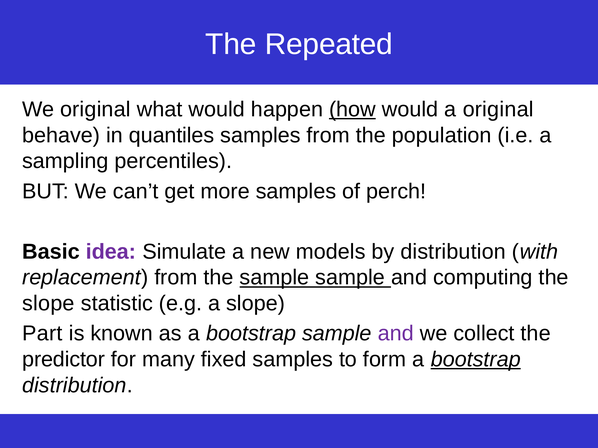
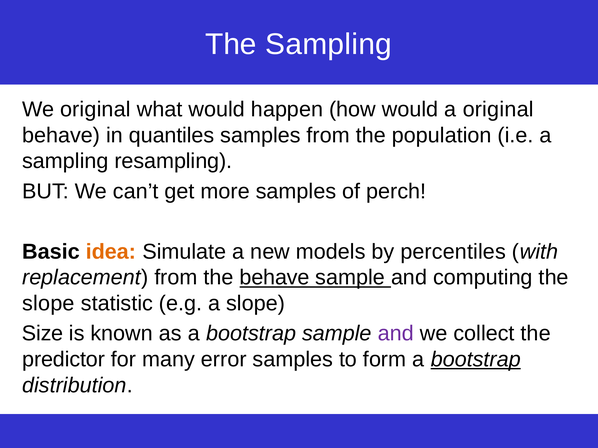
The Repeated: Repeated -> Sampling (329, 44)
how underline: present -> none (352, 109)
percentiles: percentiles -> resampling (173, 161)
idea colour: purple -> orange (111, 252)
by distribution: distribution -> percentiles (453, 252)
the sample: sample -> behave (275, 278)
Part: Part -> Size (43, 334)
fixed: fixed -> error (224, 360)
